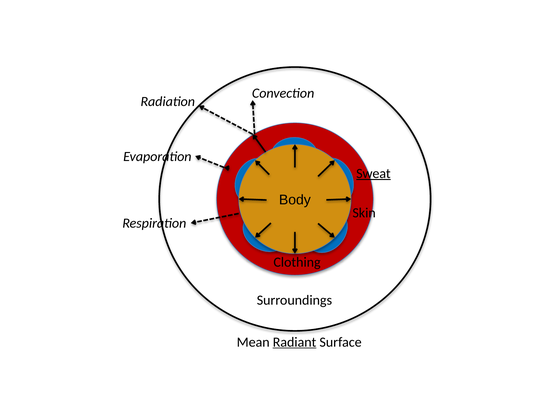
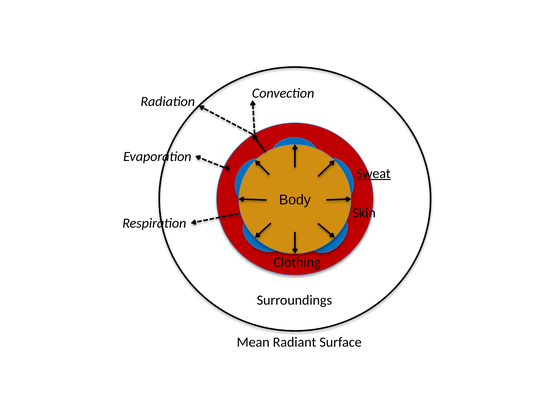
Radiant underline: present -> none (295, 342)
